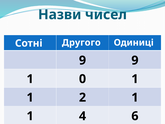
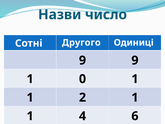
чисел: чисел -> число (106, 15)
